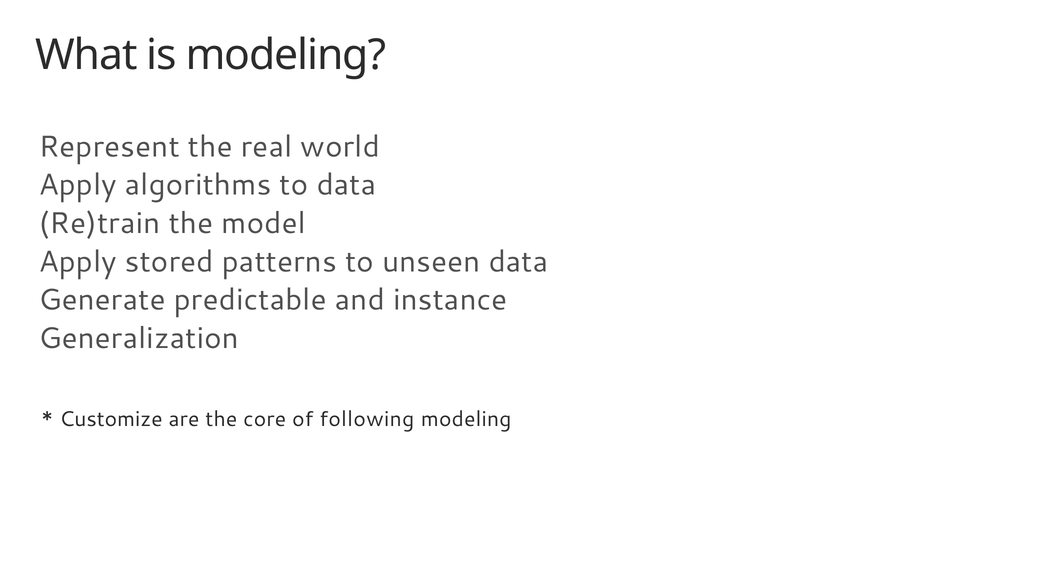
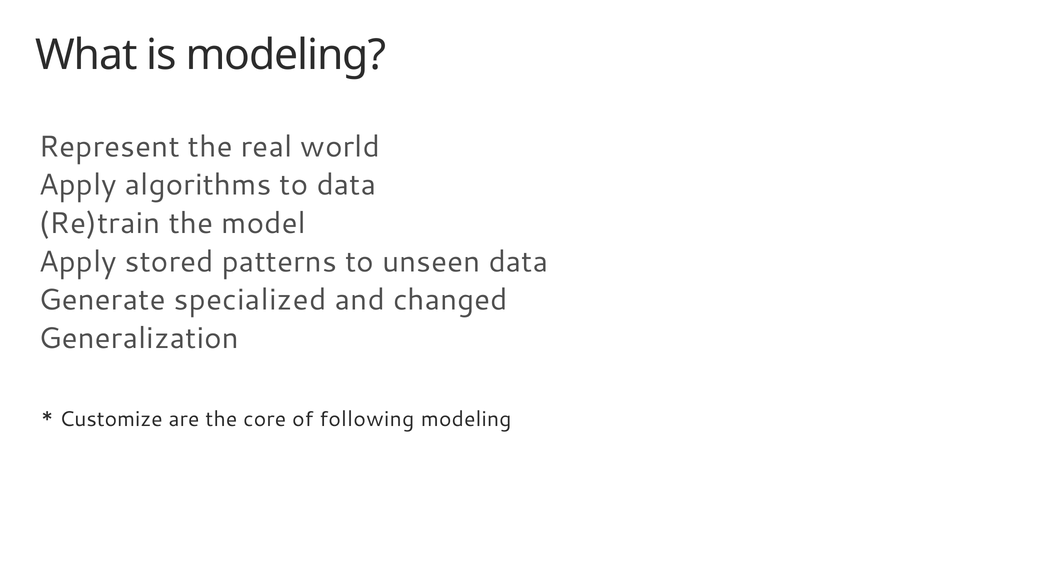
predictable: predictable -> specialized (250, 300)
instance: instance -> changed (450, 300)
